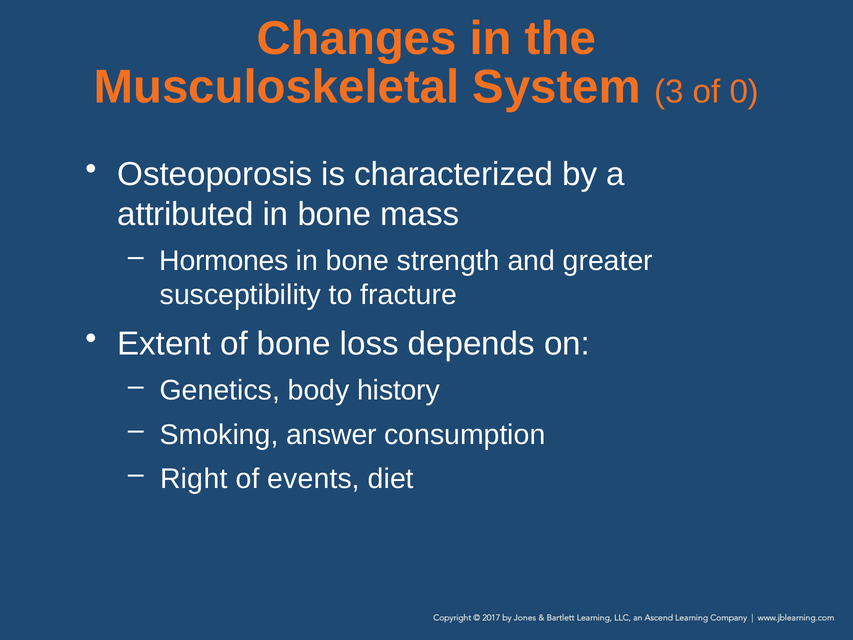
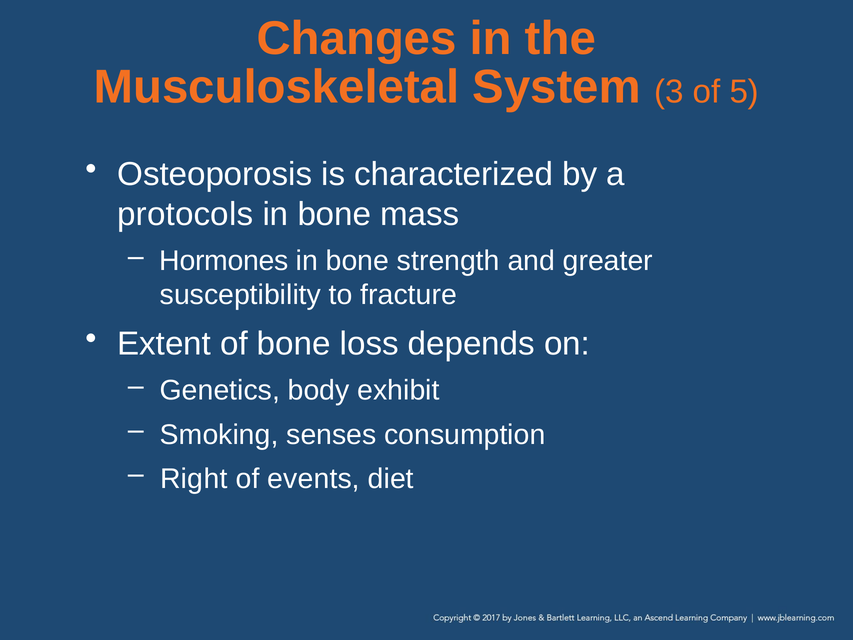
0: 0 -> 5 (744, 92)
attributed: attributed -> protocols (185, 214)
history: history -> exhibit (398, 390)
answer: answer -> senses (331, 434)
